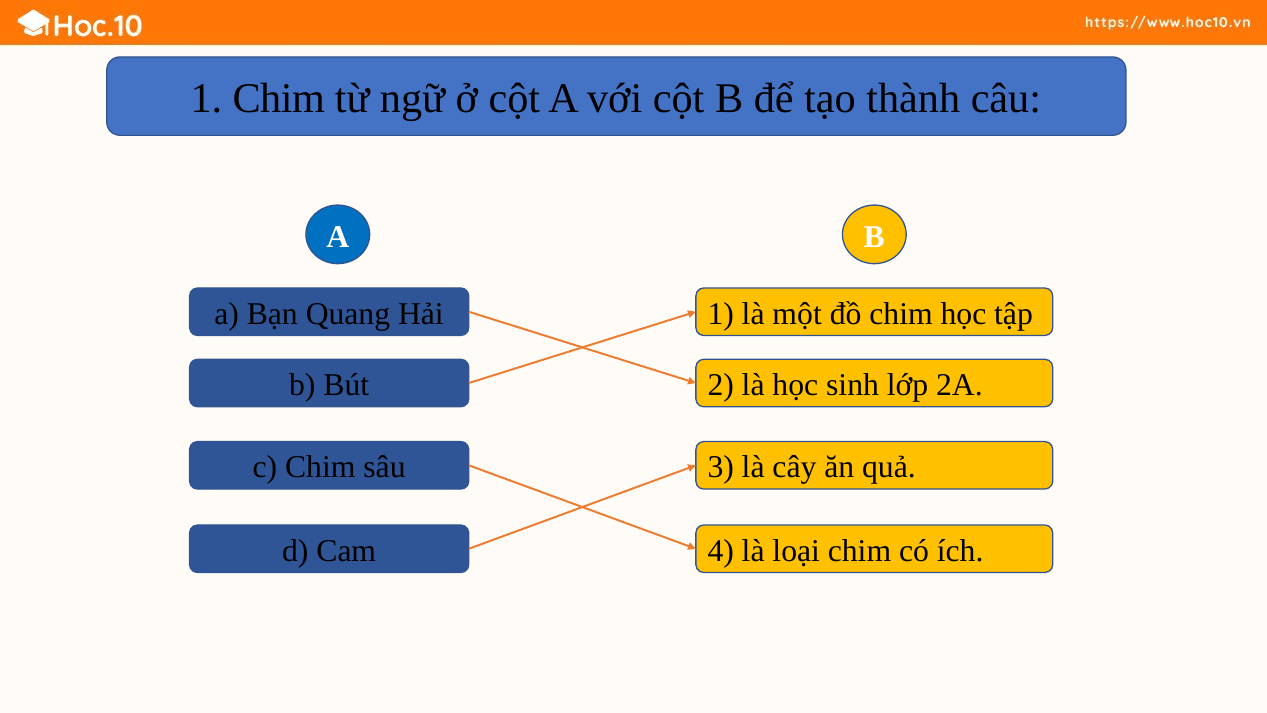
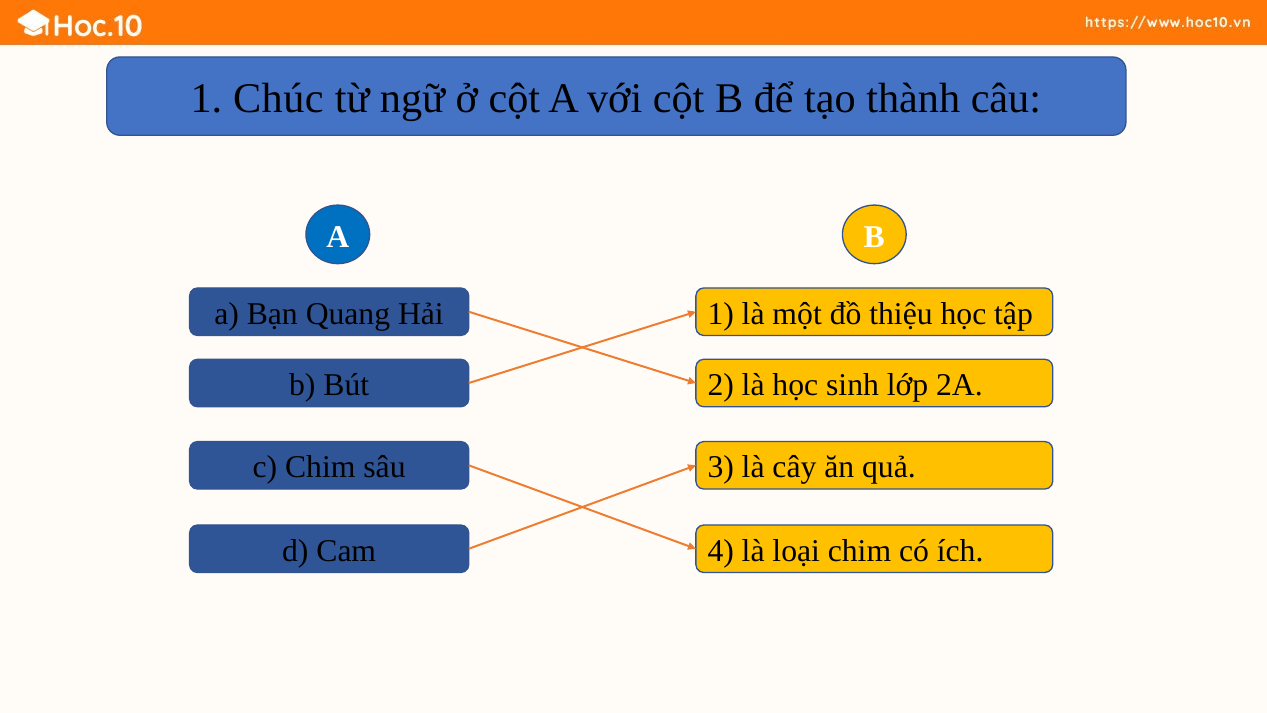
1 Chim: Chim -> Chúc (278, 99)
đồ chim: chim -> thiệu (901, 314)
